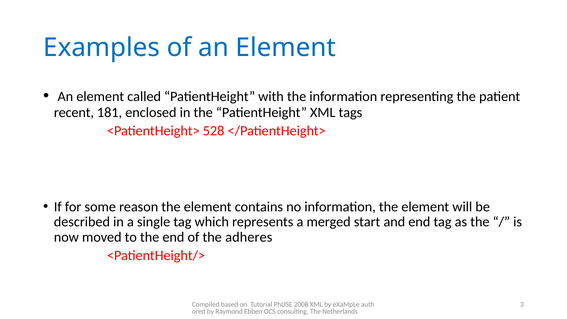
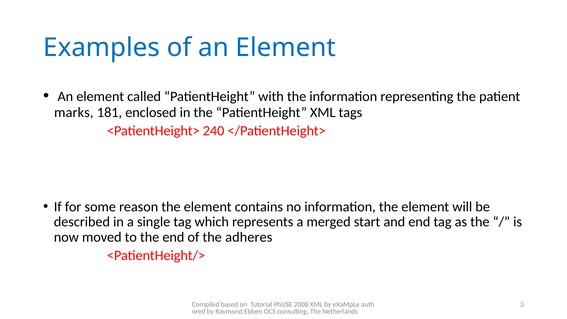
recent: recent -> marks (74, 112)
528: 528 -> 240 (214, 131)
